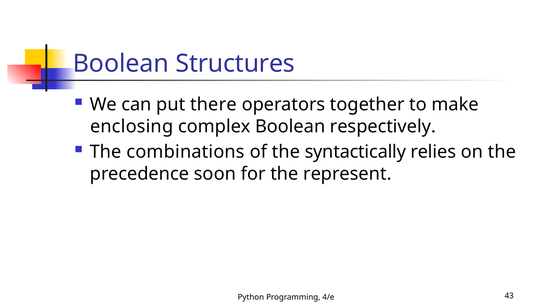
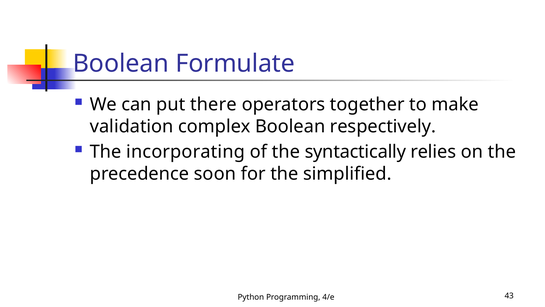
Structures: Structures -> Formulate (235, 63)
enclosing: enclosing -> validation (132, 126)
combinations: combinations -> incorporating (186, 152)
represent: represent -> simplified (347, 173)
